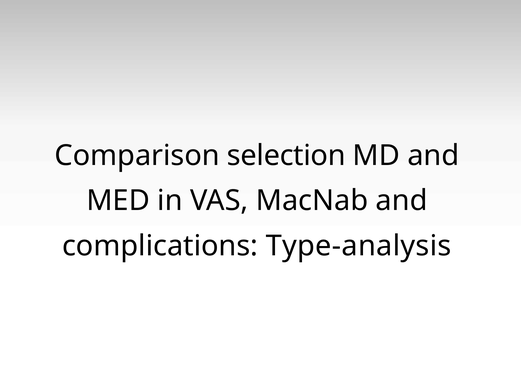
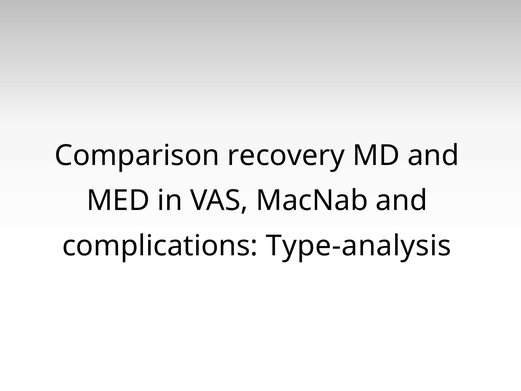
selection: selection -> recovery (286, 155)
